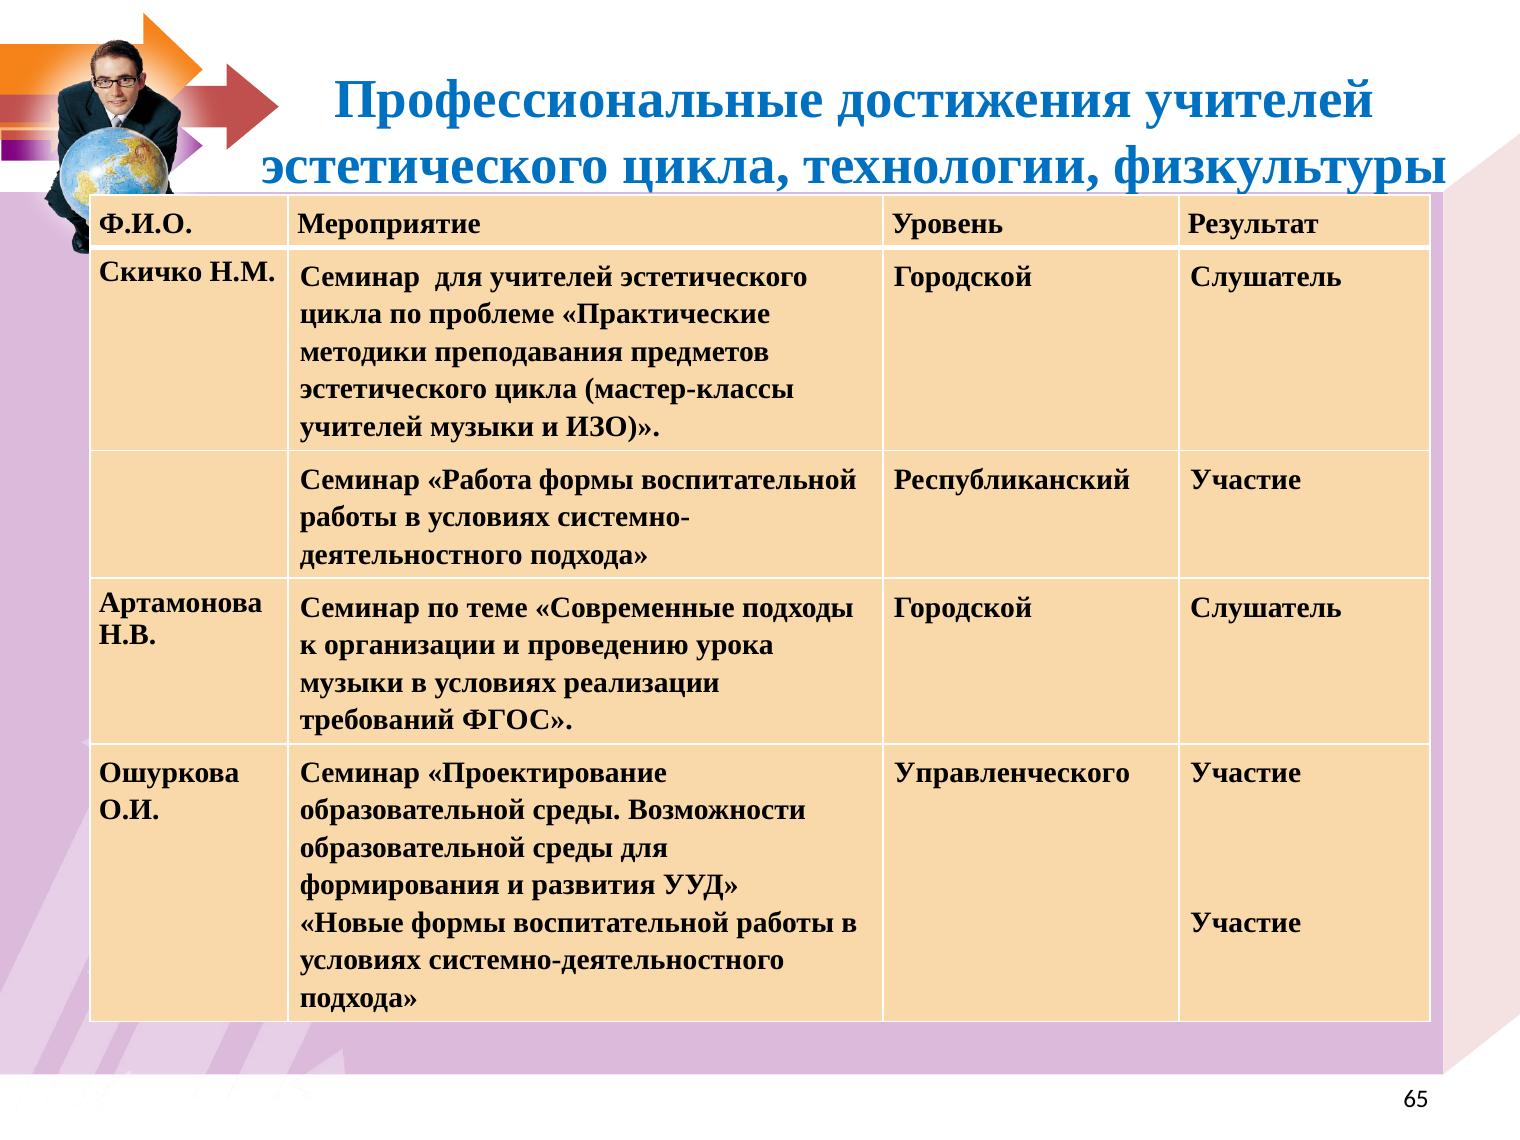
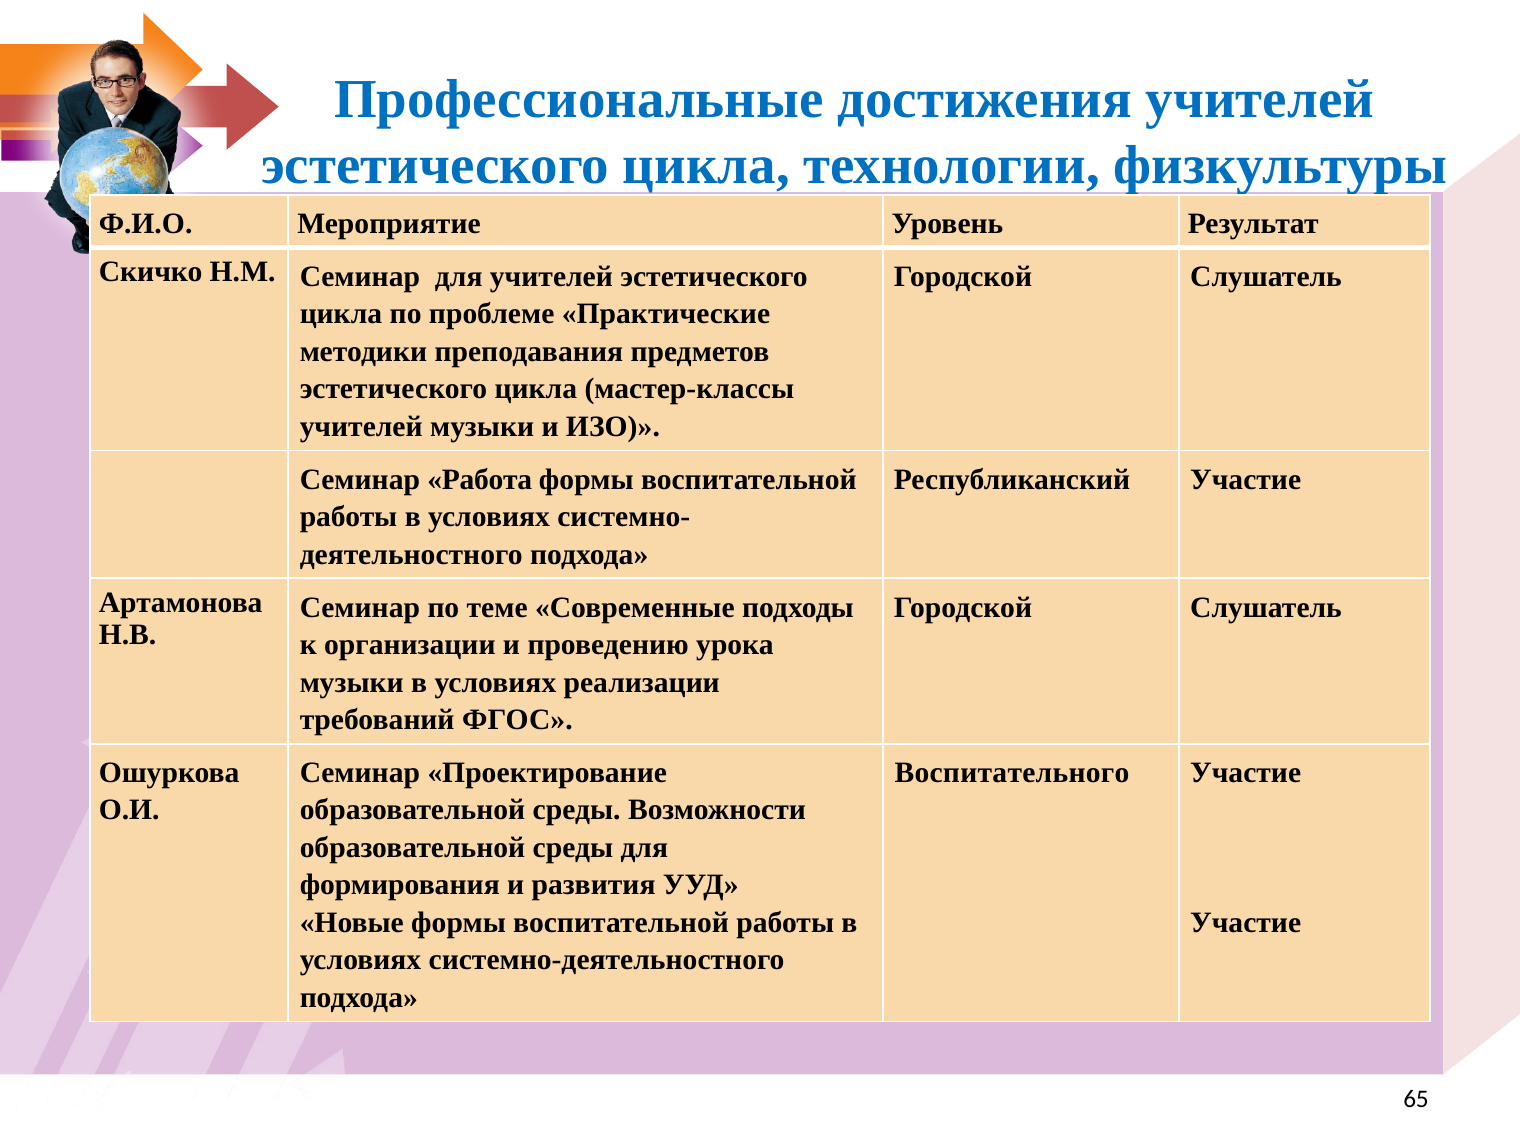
Управленческого: Управленческого -> Воспитательного (1012, 773)
